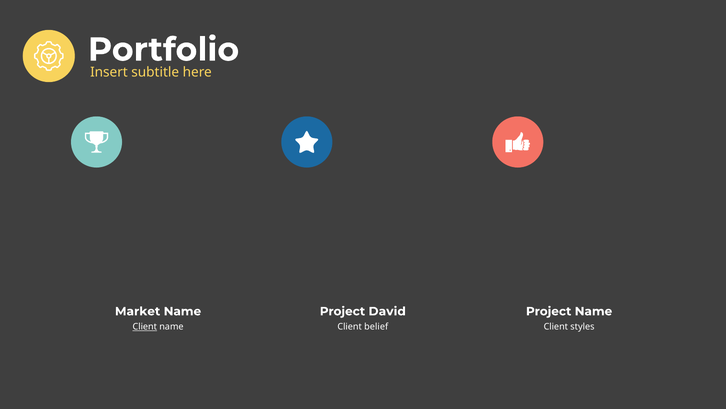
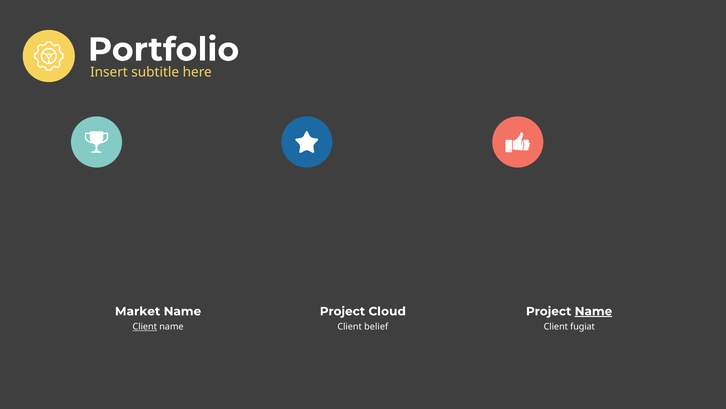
David: David -> Cloud (387, 311)
Name underline: none -> present (593, 311)
styles: styles -> fugiat (583, 326)
